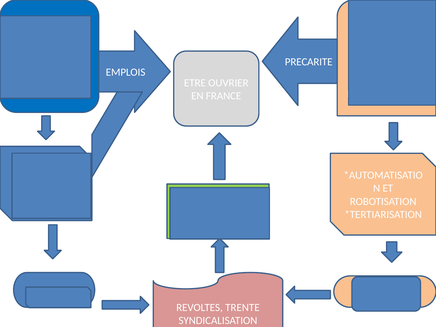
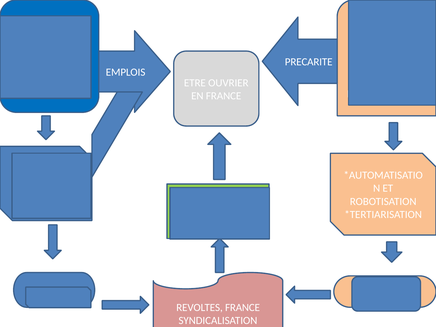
REVOLTES TRENTE: TRENTE -> FRANCE (243, 308)
